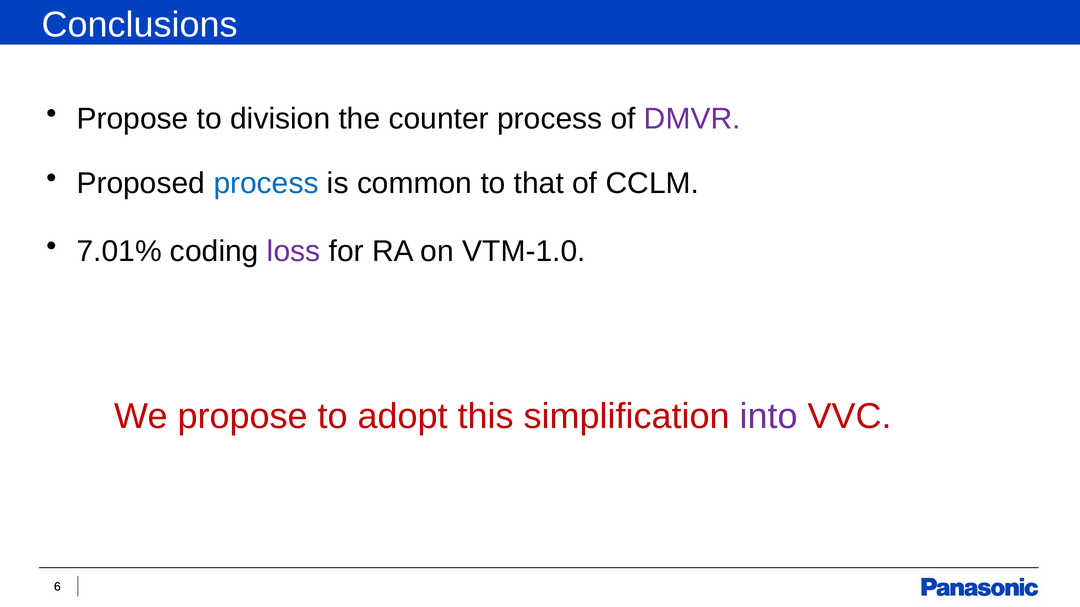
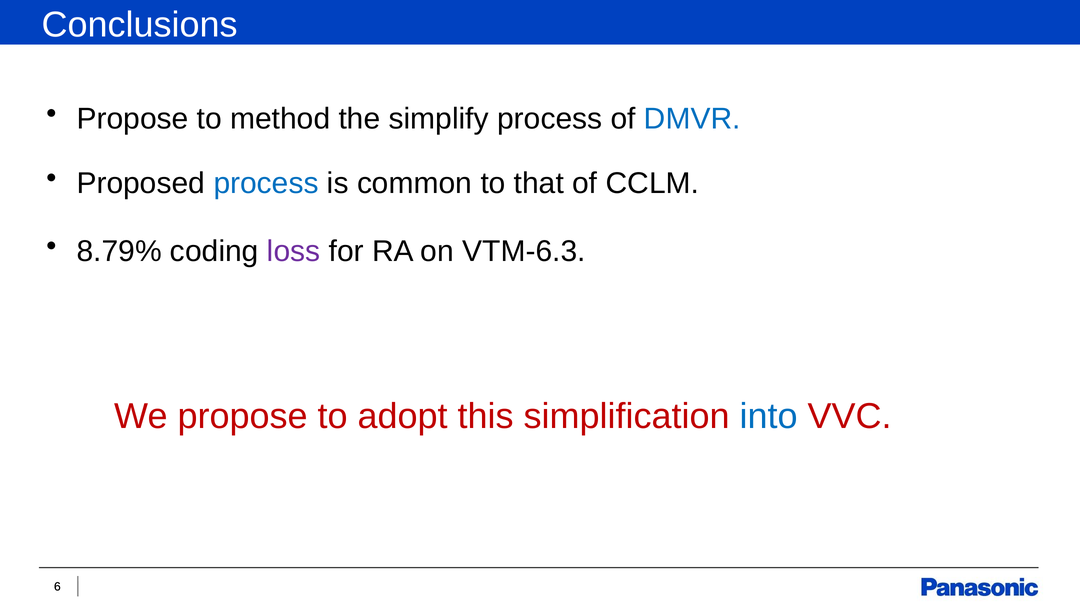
division: division -> method (280, 119)
counter: counter -> simplify (439, 119)
DMVR colour: purple -> blue (692, 119)
7.01%: 7.01% -> 8.79% (119, 251)
VTM-1.0: VTM-1.0 -> VTM-6.3 (524, 251)
into colour: purple -> blue (769, 417)
